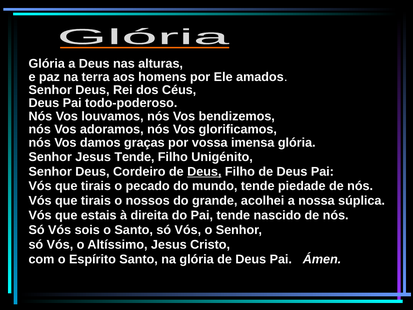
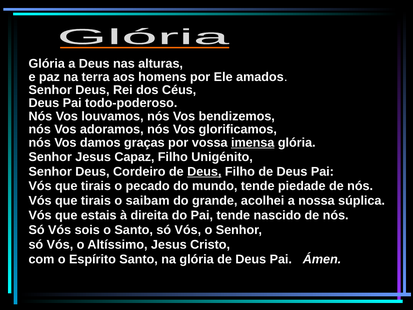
imensa underline: none -> present (253, 142)
Jesus Tende: Tende -> Capaz (134, 157)
nossos: nossos -> saibam (148, 201)
